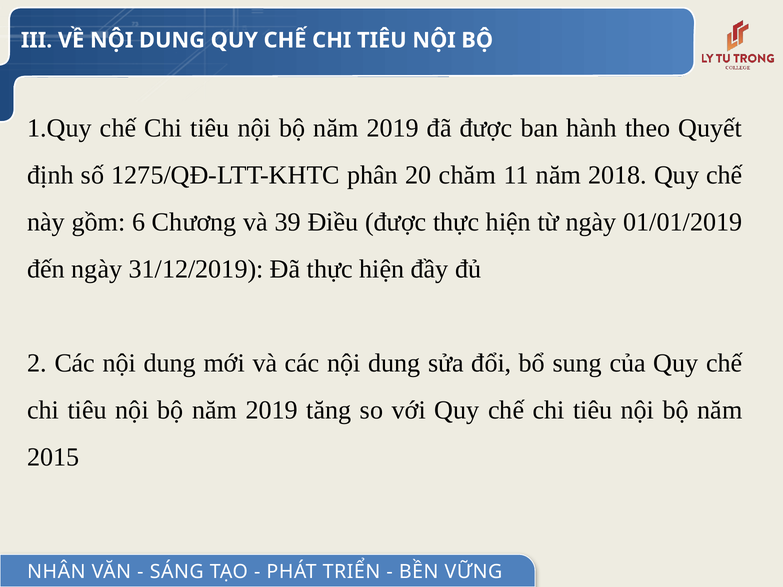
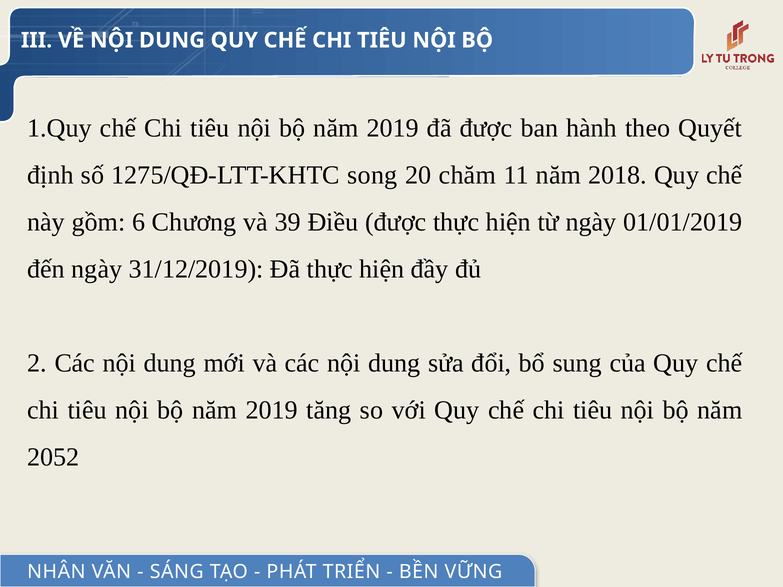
phân: phân -> song (372, 175)
2015: 2015 -> 2052 (53, 457)
